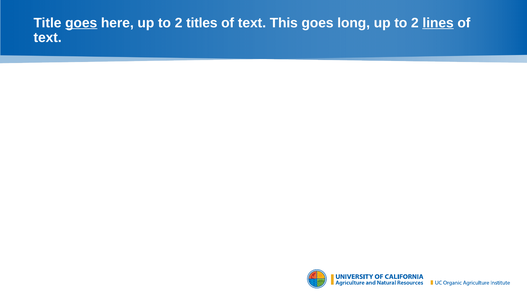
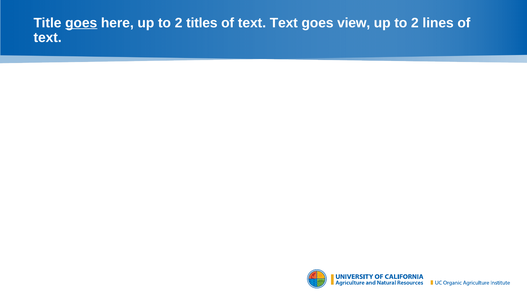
text This: This -> Text (284, 23)
long: long -> view (354, 23)
lines underline: present -> none (438, 23)
